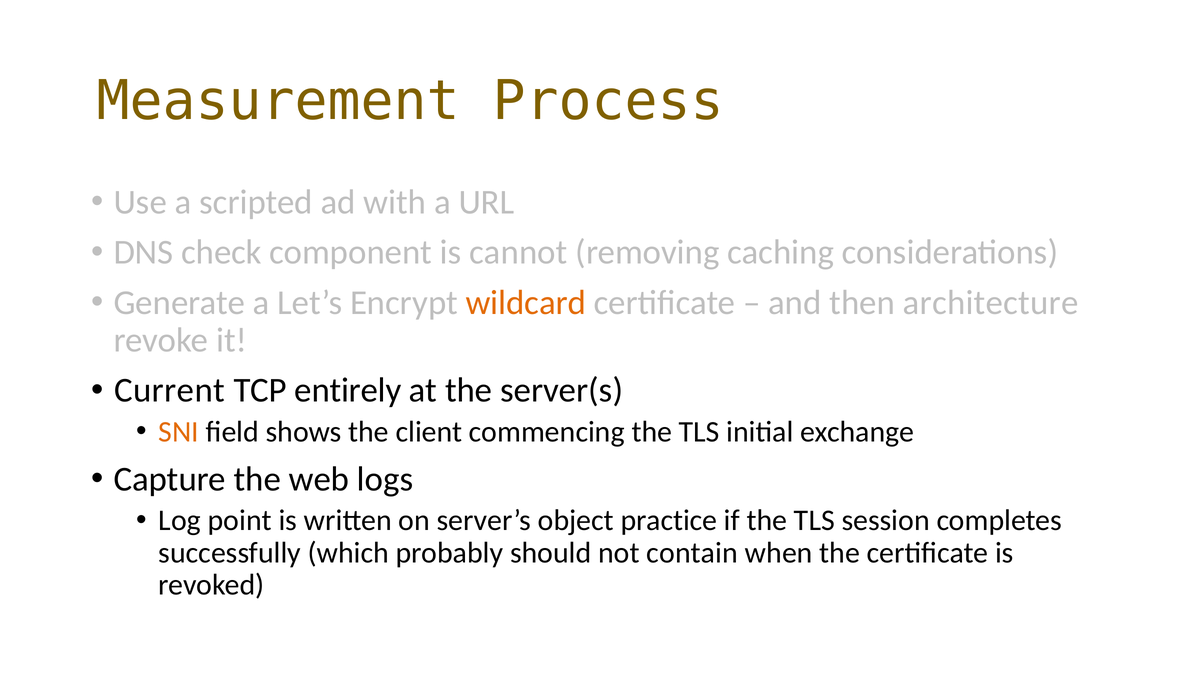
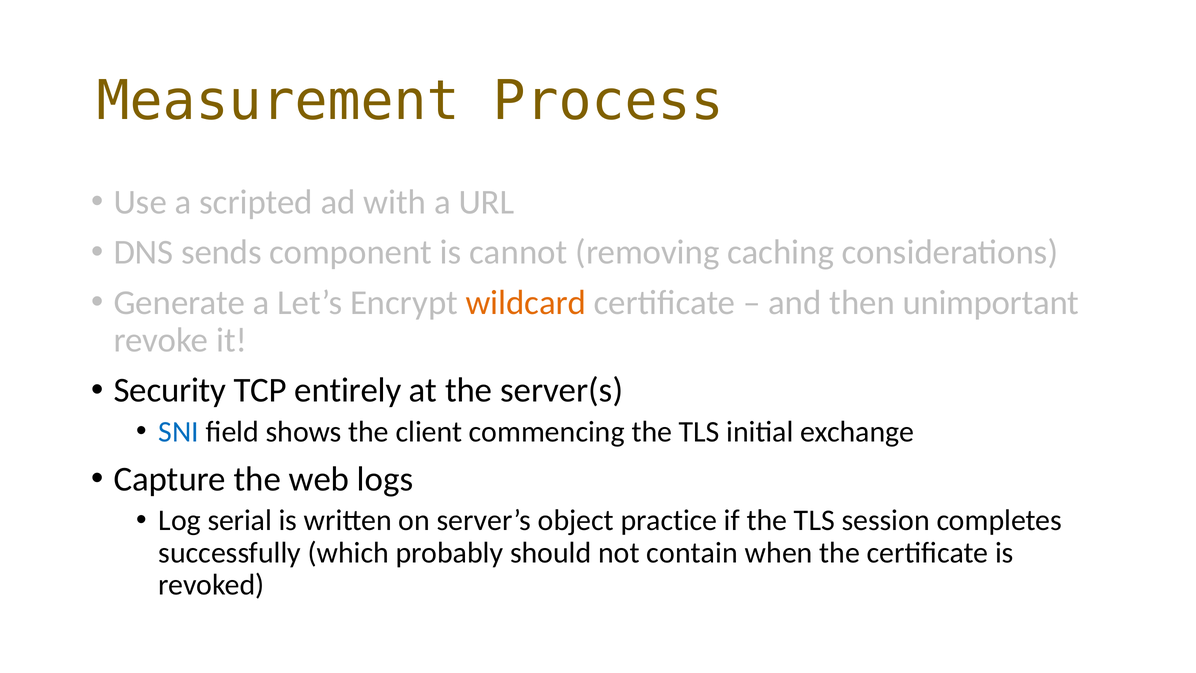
check: check -> sends (221, 252)
architecture: architecture -> unimportant (991, 303)
Current: Current -> Security (170, 390)
SNI colour: orange -> blue (179, 432)
point: point -> serial (240, 520)
